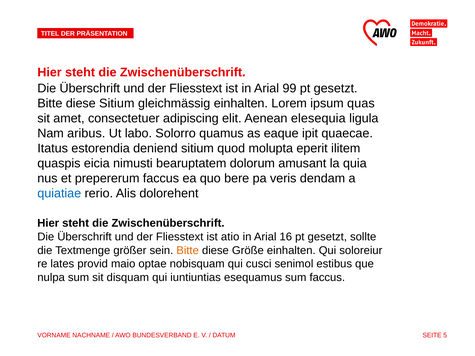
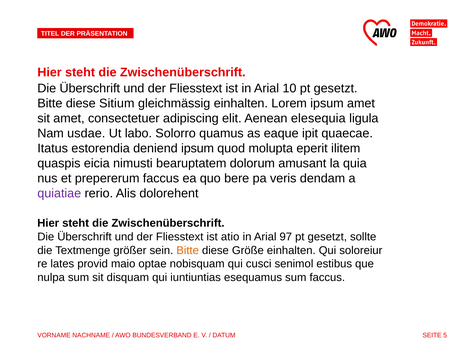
99: 99 -> 10 (289, 88)
ipsum quas: quas -> amet (361, 103)
aribus: aribus -> usdae (86, 133)
deniend sitium: sitium -> ipsum (198, 148)
quiatiae colour: blue -> purple (59, 194)
16: 16 -> 97 (286, 237)
